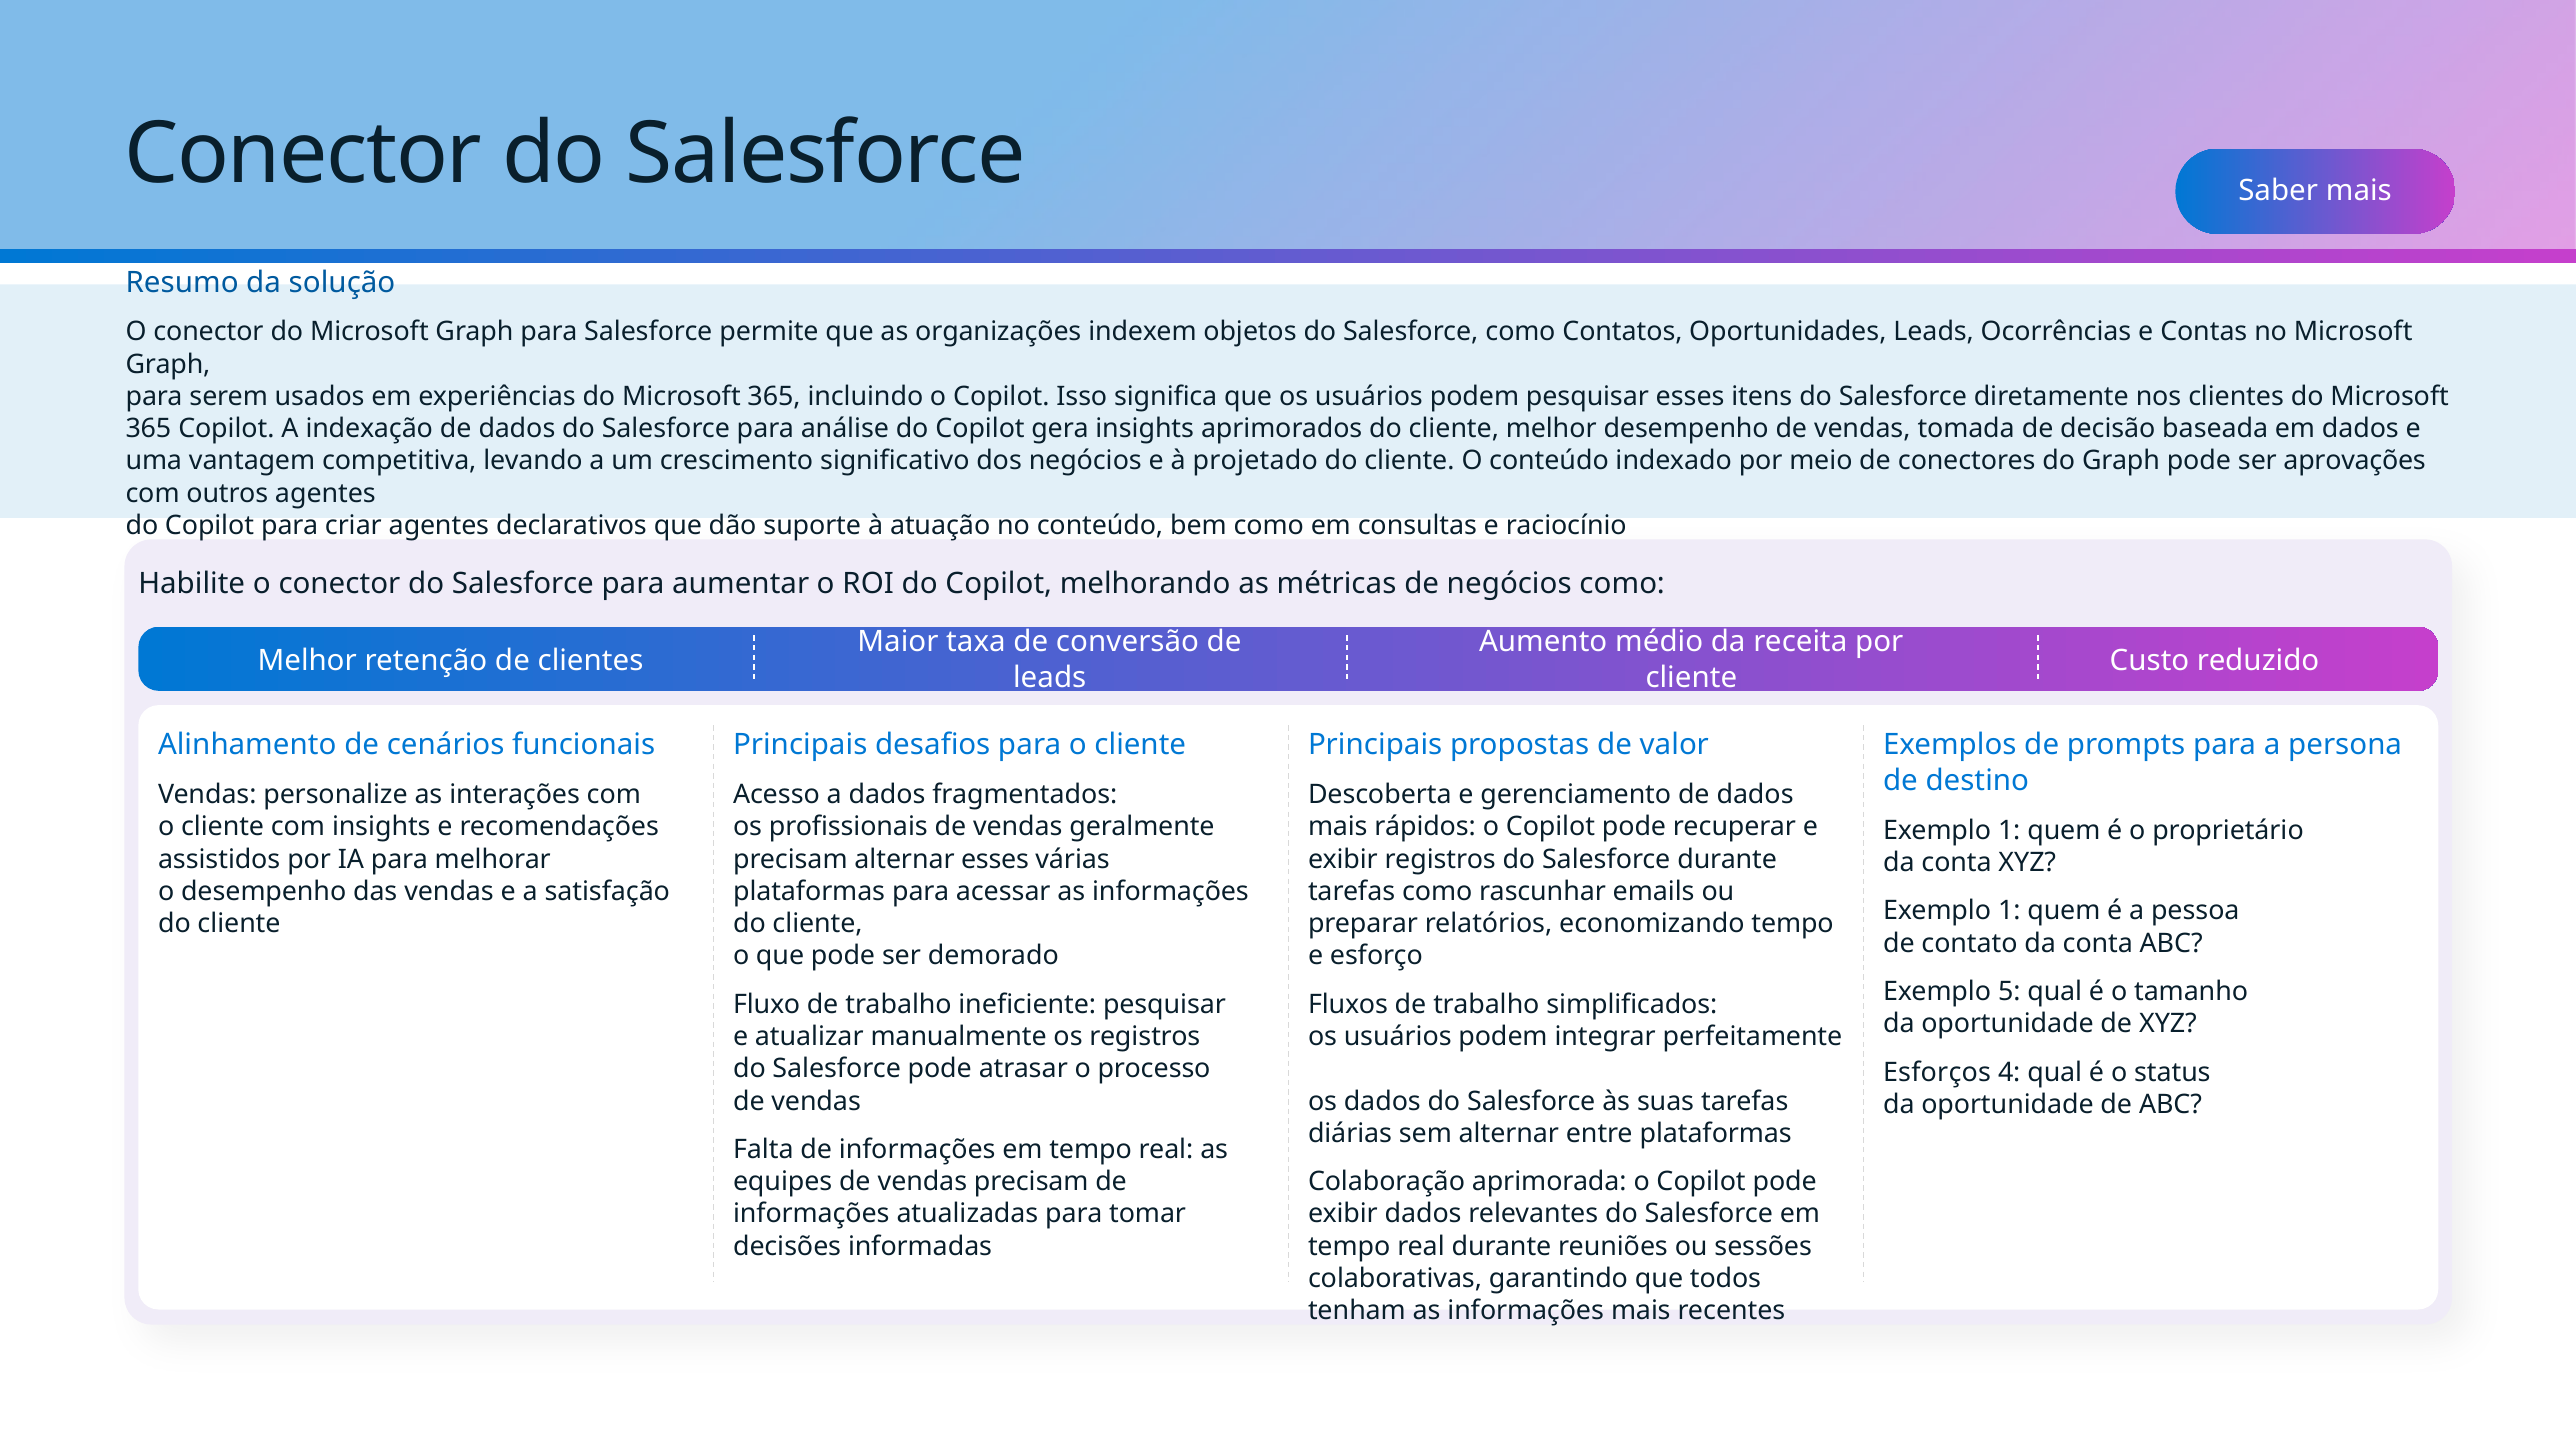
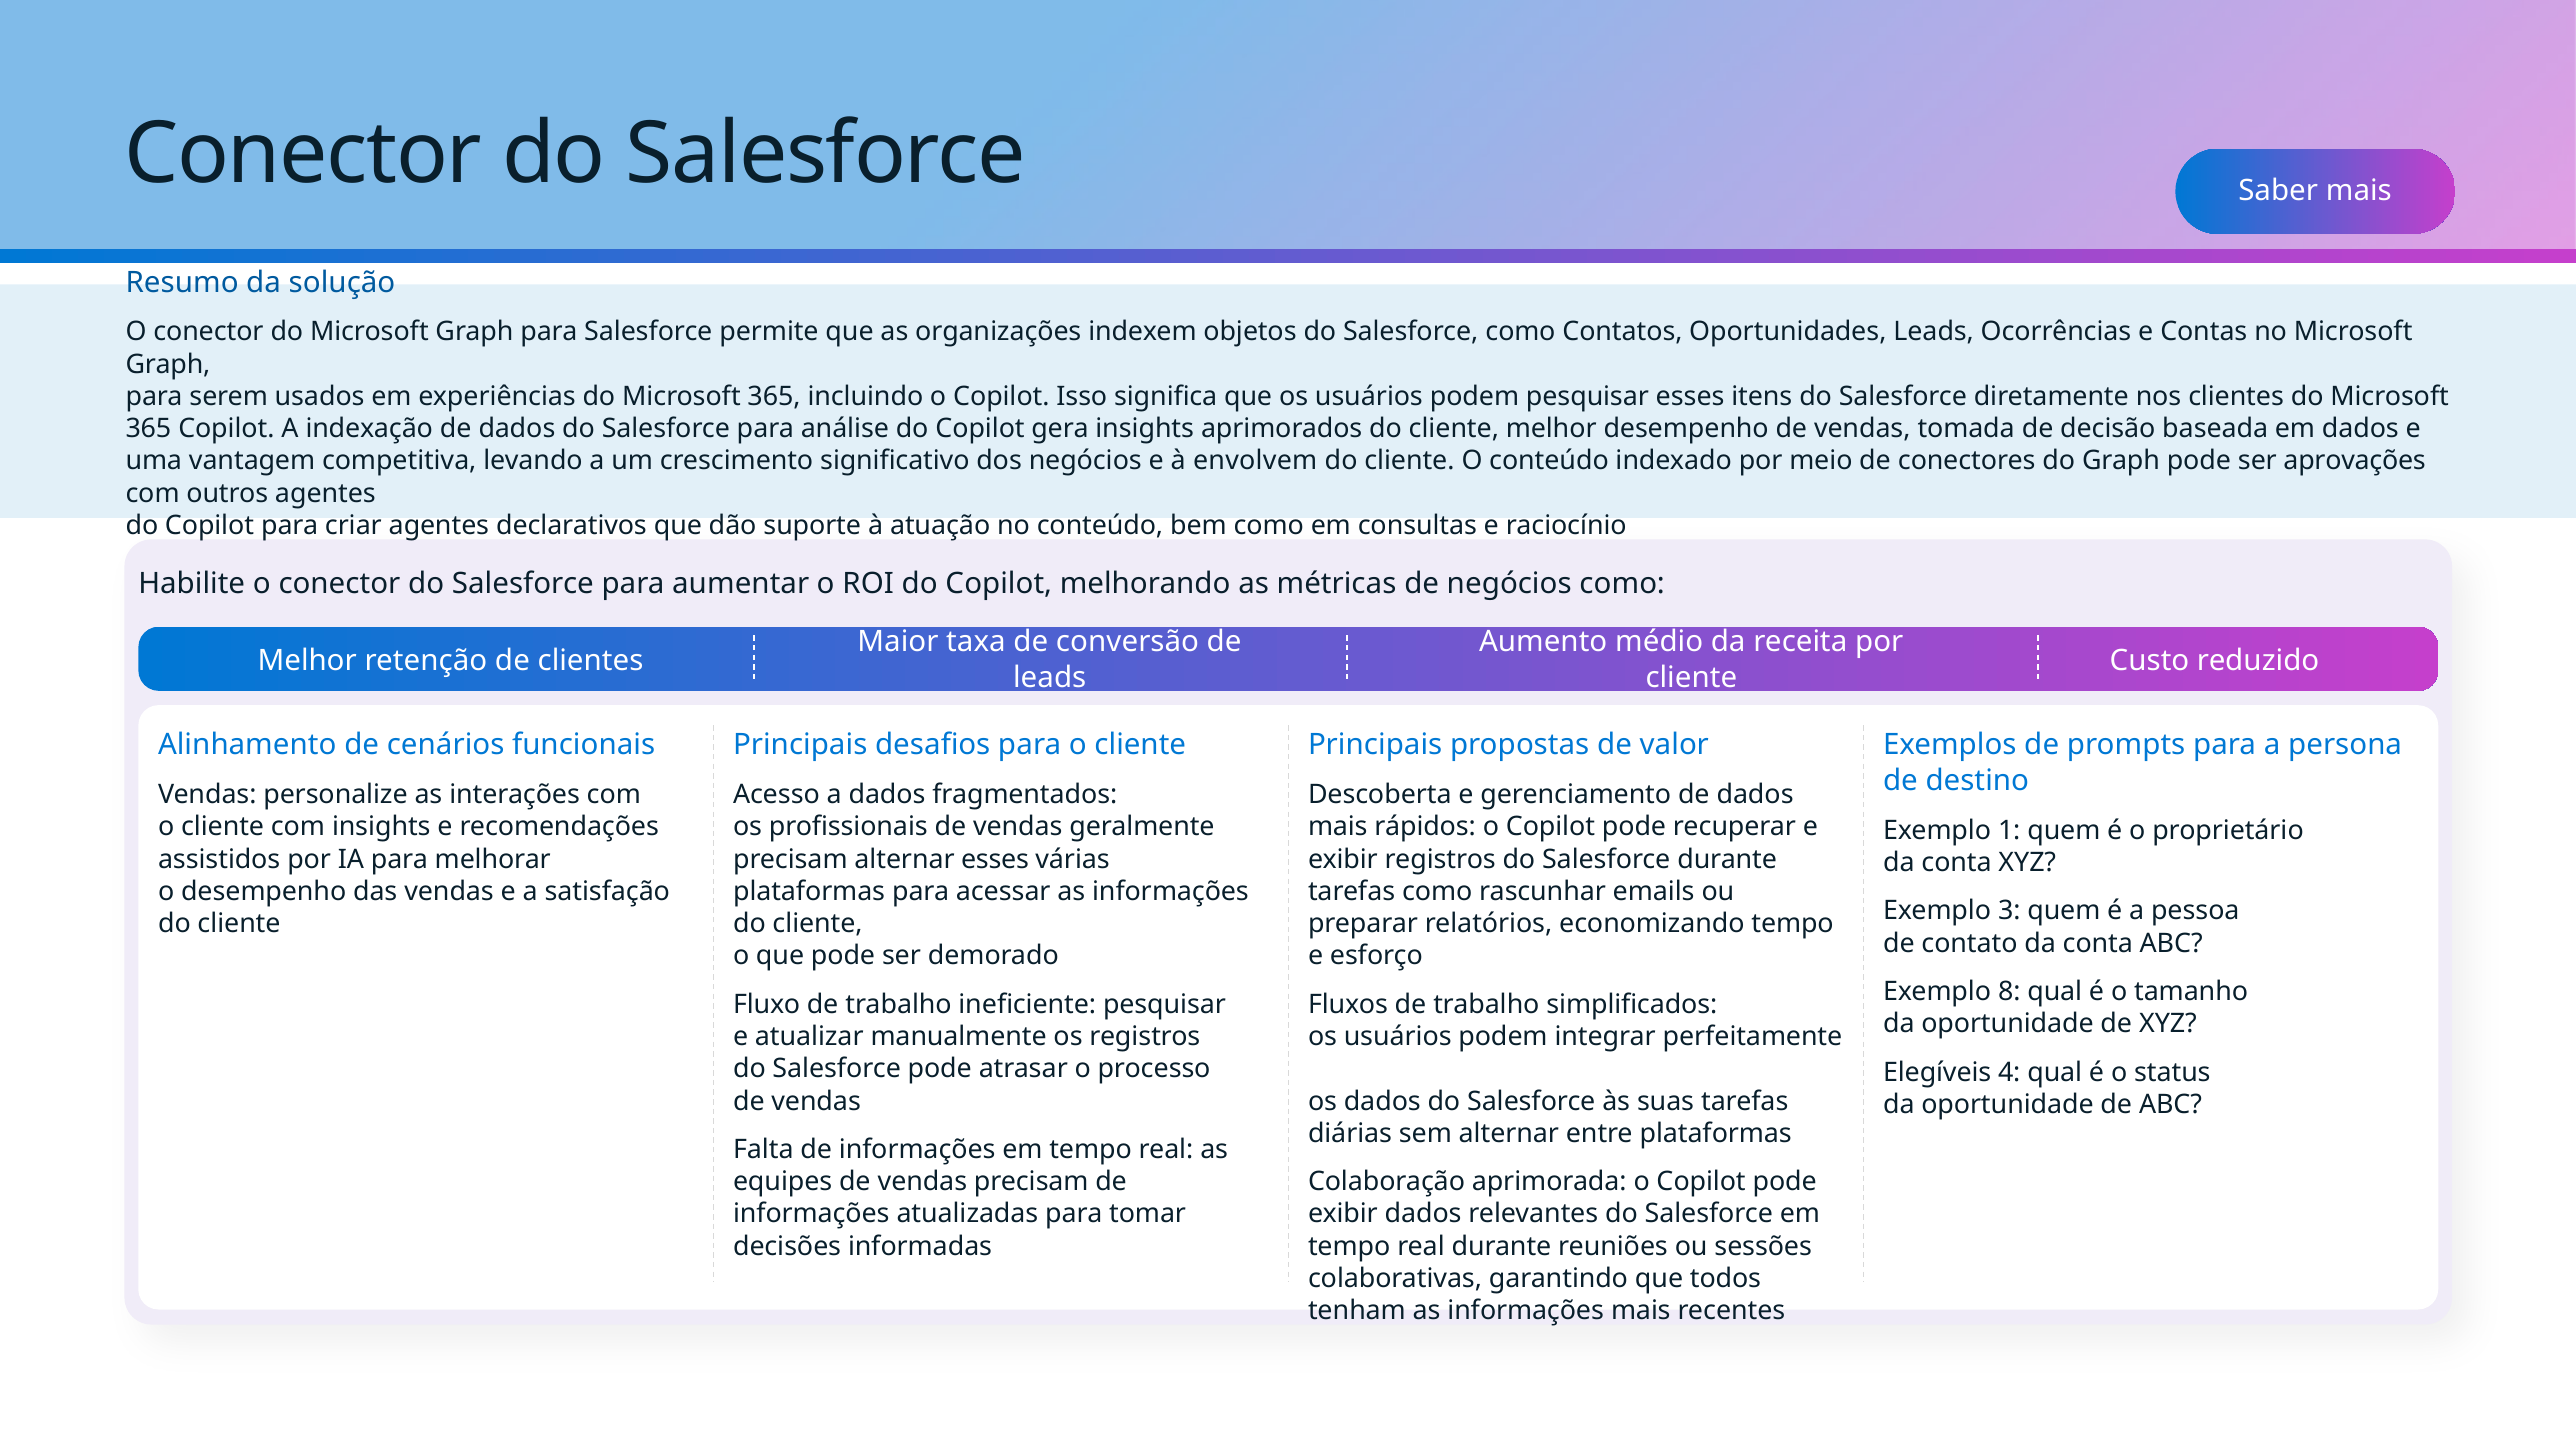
projetado: projetado -> envolvem (1255, 461)
1: 1 -> 3 (2009, 911)
5: 5 -> 8 (2009, 992)
Esforços: Esforços -> Elegíveis (1937, 1072)
